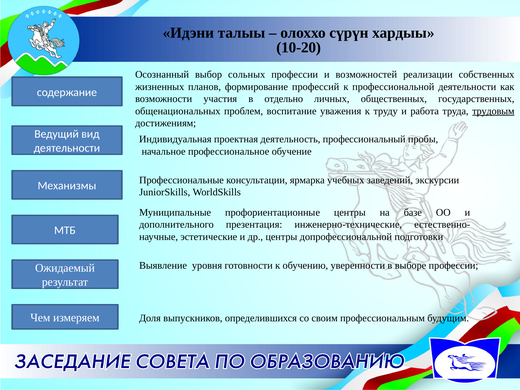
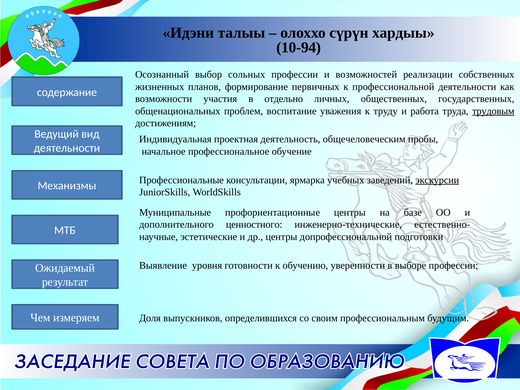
10-20: 10-20 -> 10-94 (299, 47)
профессий: профессий -> первичных (316, 87)
профессиональный: профессиональный -> общечеловеческим (364, 139)
экскурсии underline: none -> present (437, 180)
презентация: презентация -> ценностного (254, 225)
